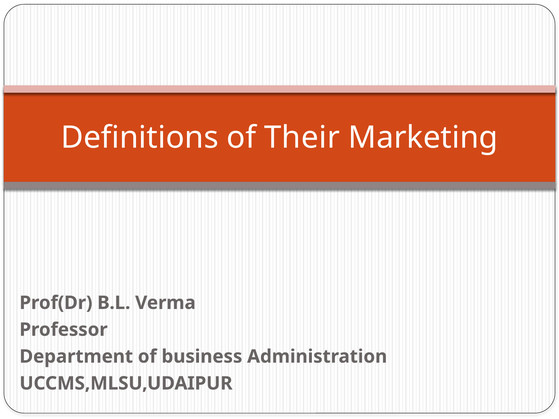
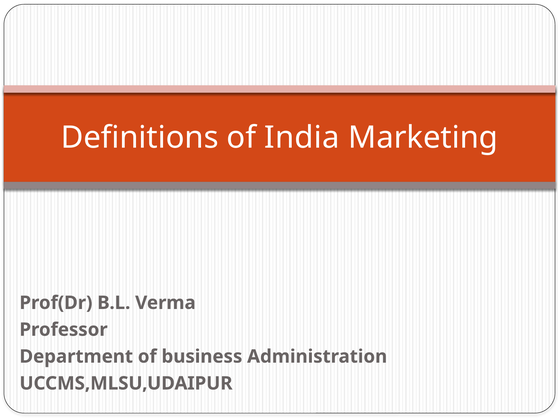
Their: Their -> India (302, 138)
